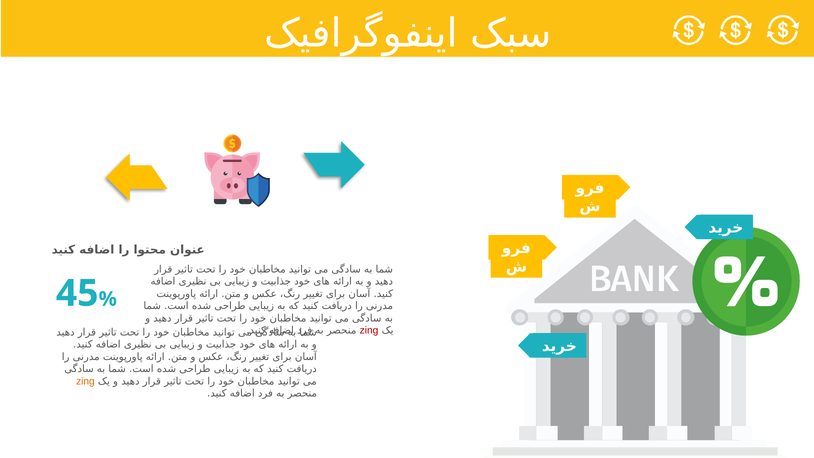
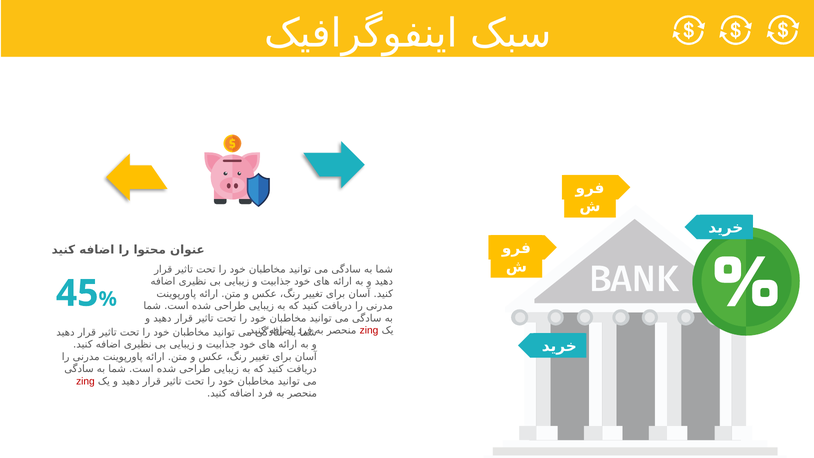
zing colour: orange -> red (85, 381)
